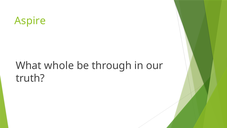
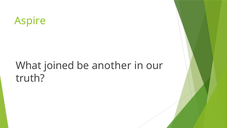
whole: whole -> joined (59, 66)
through: through -> another (112, 66)
